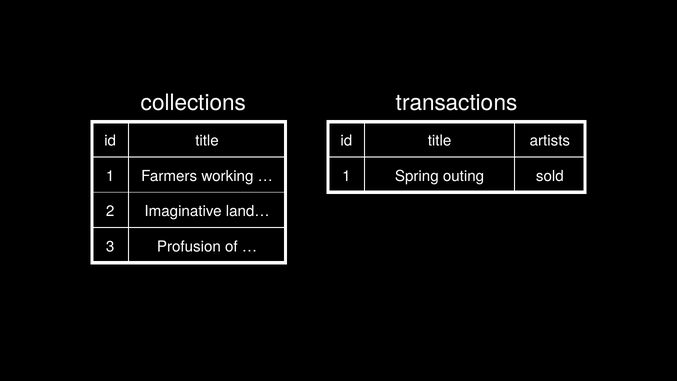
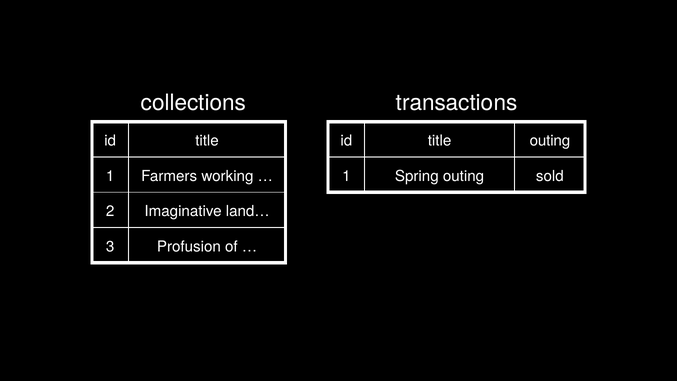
title artists: artists -> outing (550, 141)
